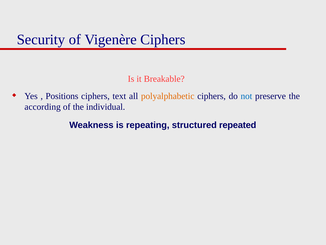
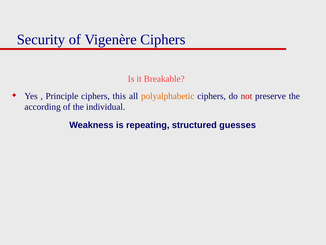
Positions: Positions -> Principle (62, 96)
text: text -> this (119, 96)
not colour: blue -> red (246, 96)
repeated: repeated -> guesses (238, 125)
